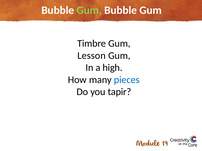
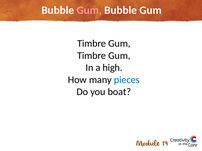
Gum colour: light green -> pink (89, 10)
Lesson: Lesson -> Timbre (92, 56)
tapir: tapir -> boat (119, 92)
